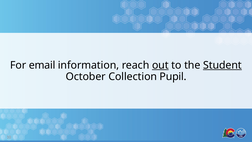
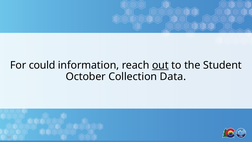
email: email -> could (42, 65)
Student underline: present -> none (222, 65)
Pupil: Pupil -> Data (173, 76)
